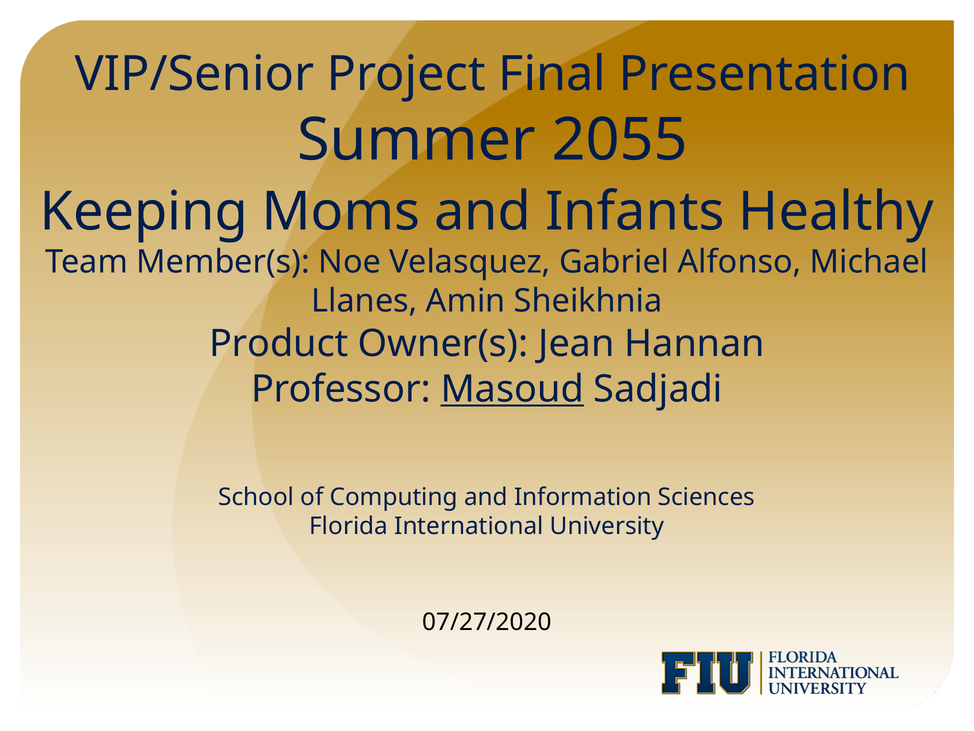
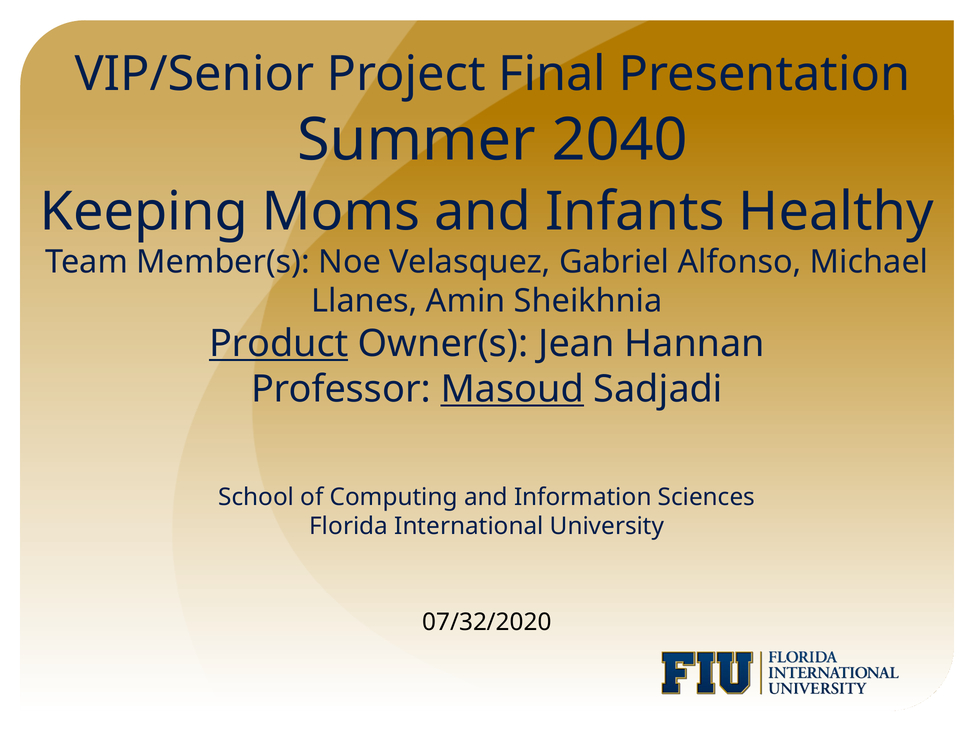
2055: 2055 -> 2040 (620, 140)
Product underline: none -> present (279, 343)
07/27/2020: 07/27/2020 -> 07/32/2020 (487, 622)
